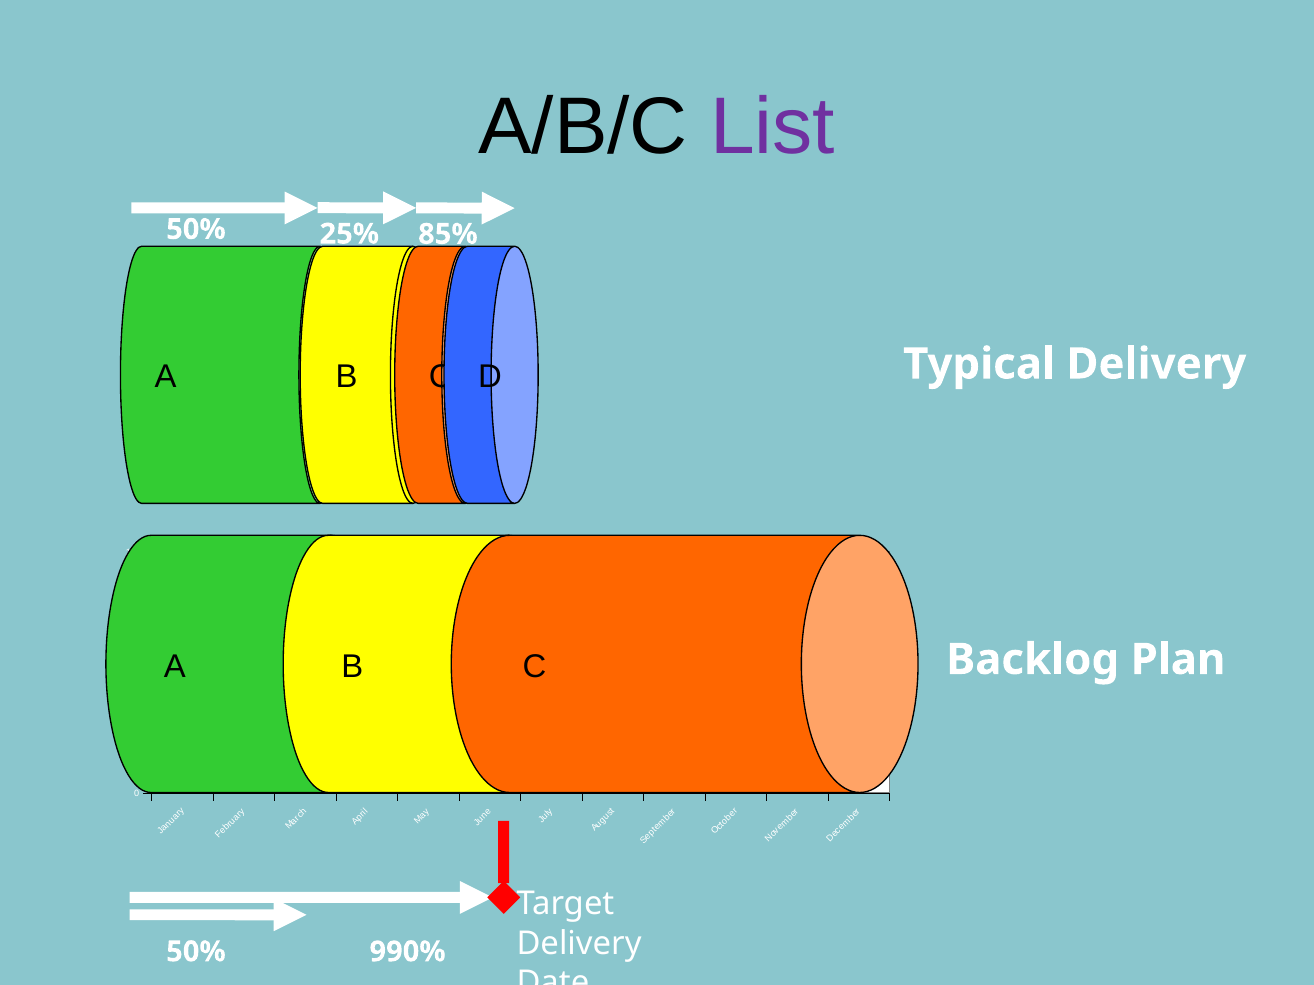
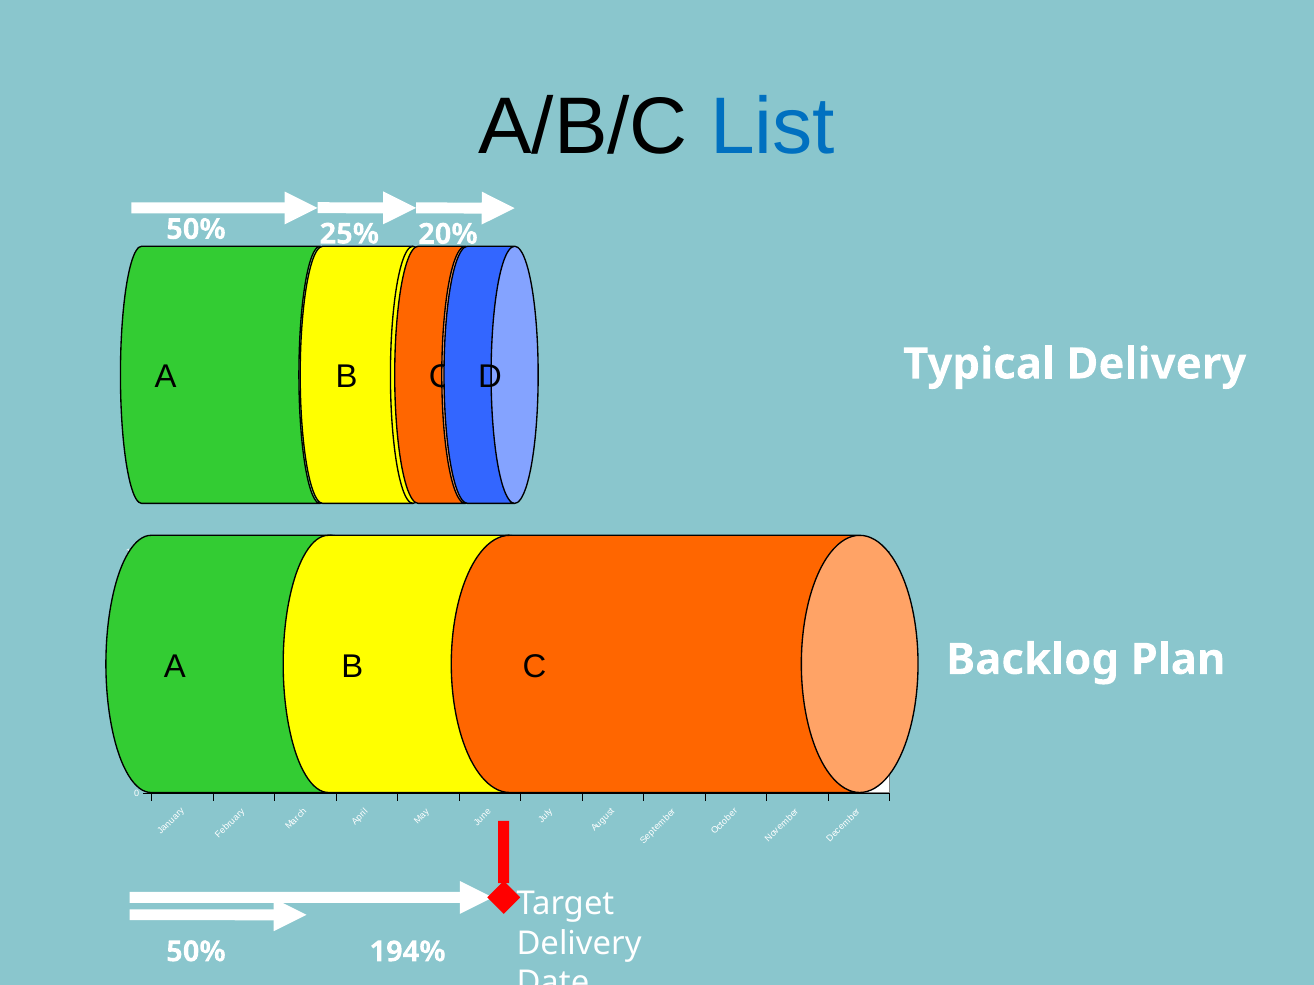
List colour: purple -> blue (772, 127)
85%: 85% -> 20% (448, 234)
990%: 990% -> 194% (408, 952)
